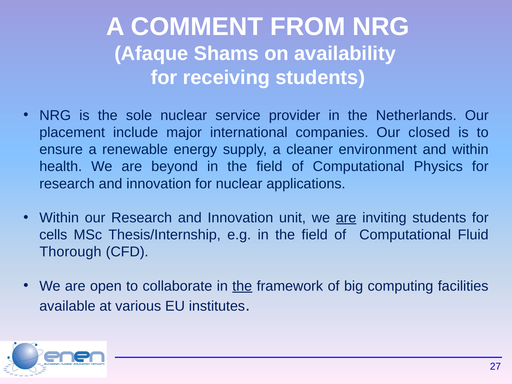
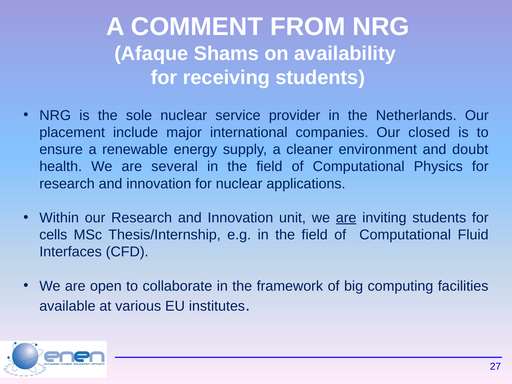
and within: within -> doubt (470, 150)
beyond: beyond -> several (175, 167)
Thorough: Thorough -> Interfaces (71, 252)
the underline: present -> none (242, 286)
